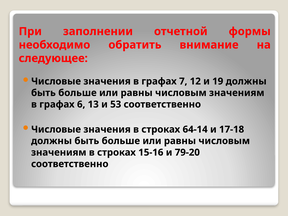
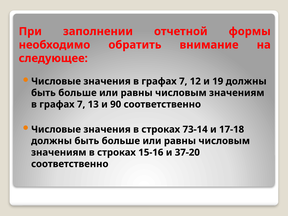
6: 6 -> 7 (81, 104)
53: 53 -> 90 (116, 104)
64-14: 64-14 -> 73-14 (195, 129)
79-20: 79-20 -> 37-20 (187, 152)
